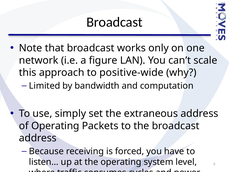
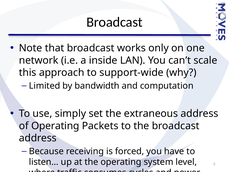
figure: figure -> inside (103, 60)
positive-wide: positive-wide -> support-wide (131, 72)
